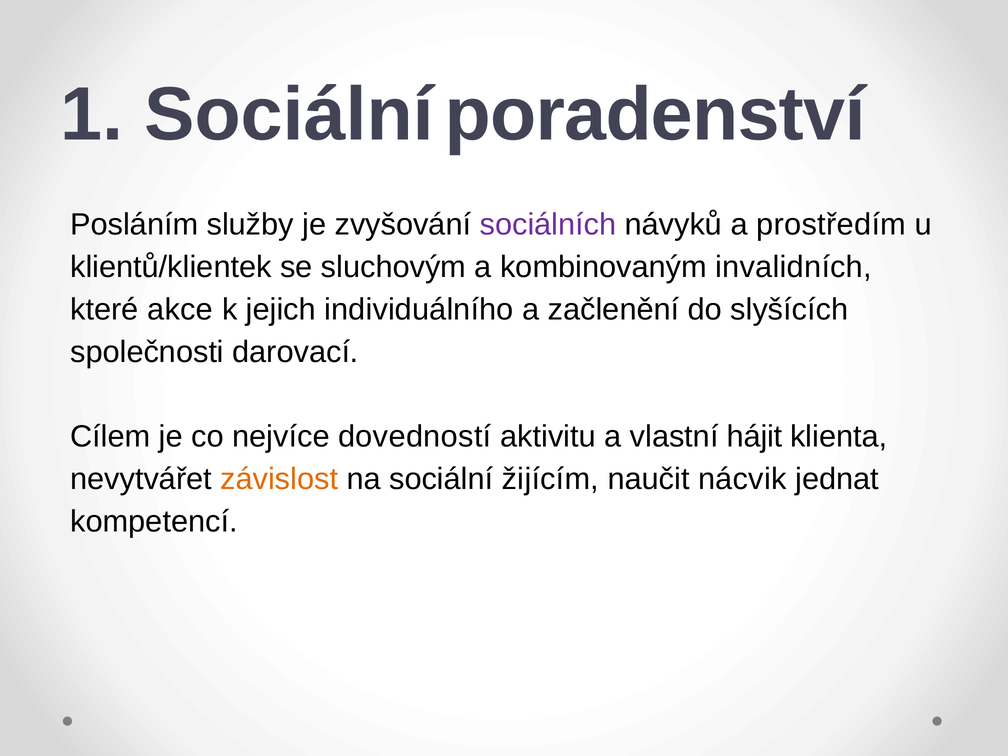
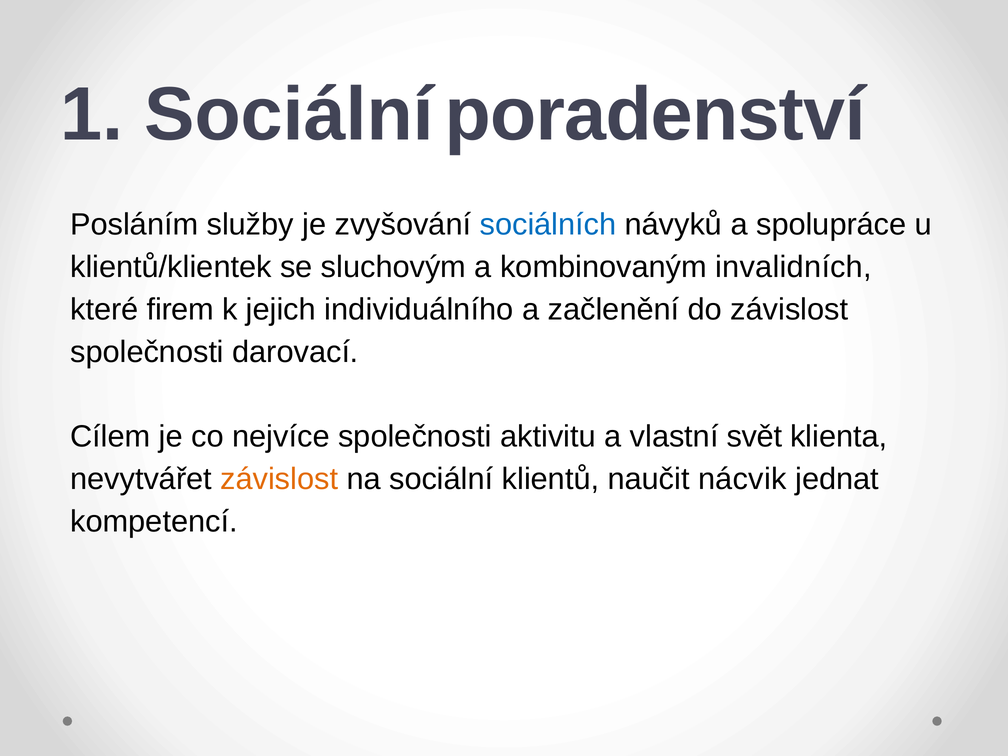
sociálních colour: purple -> blue (548, 224)
prostředím: prostředím -> spolupráce (831, 224)
akce: akce -> firem (180, 309)
do slyšících: slyšících -> závislost (789, 309)
nejvíce dovedností: dovedností -> společnosti (415, 437)
hájit: hájit -> svět (755, 437)
žijícím: žijícím -> klientů (551, 479)
